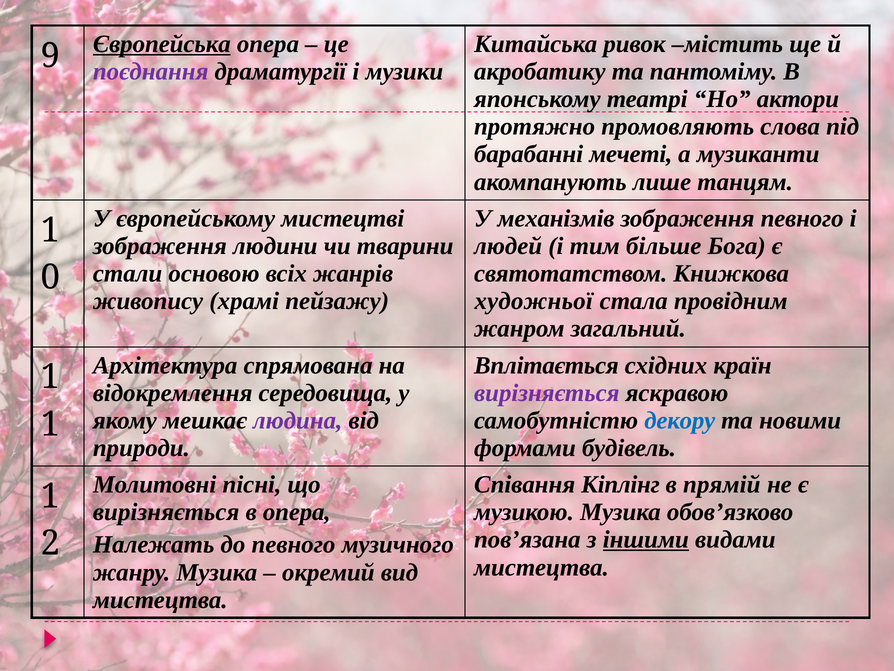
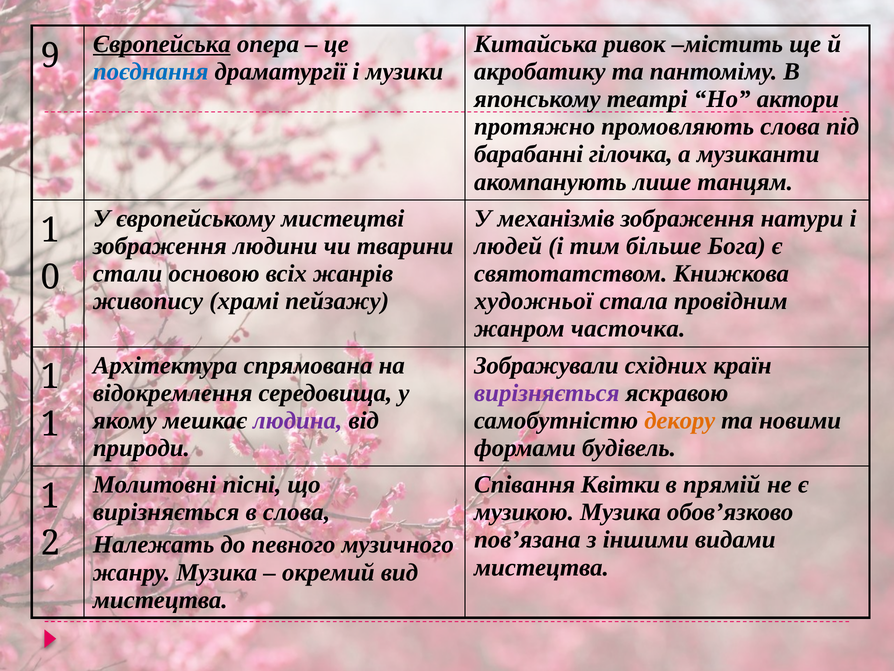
поєднання colour: purple -> blue (151, 71)
мечеті: мечеті -> гілочка (631, 154)
зображення певного: певного -> натури (802, 218)
загальний: загальний -> часточка (628, 328)
Вплітається: Вплітається -> Зображували (546, 365)
декору colour: blue -> orange (680, 420)
Кіплінг: Кіплінг -> Квітки (620, 484)
в опера: опера -> слова (297, 512)
іншими underline: present -> none (646, 539)
